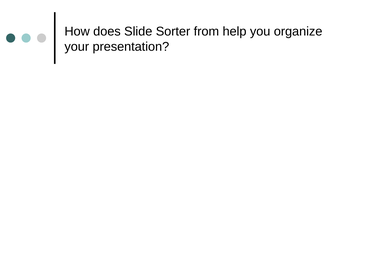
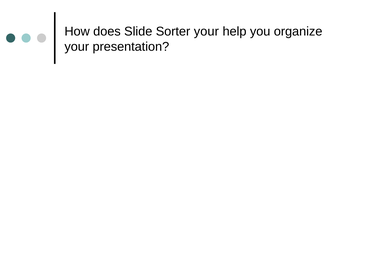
Sorter from: from -> your (206, 31)
